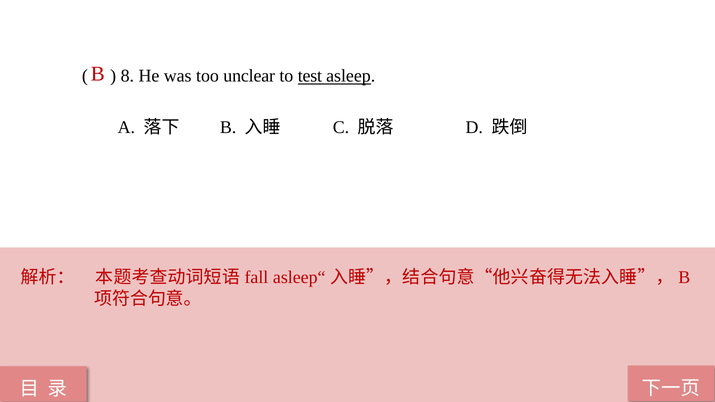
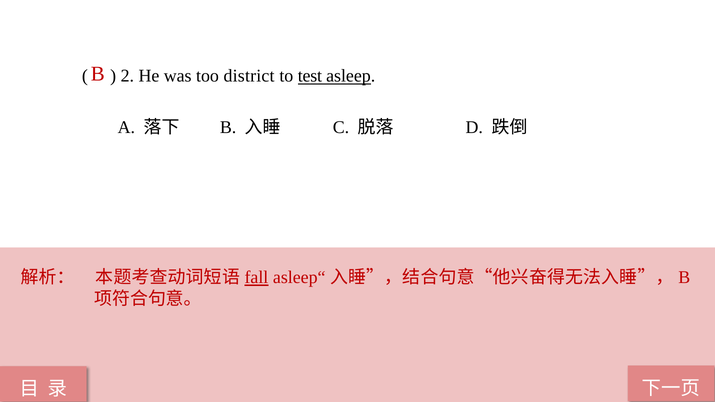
8: 8 -> 2 (127, 76)
unclear: unclear -> district (249, 76)
fall underline: none -> present (256, 278)
